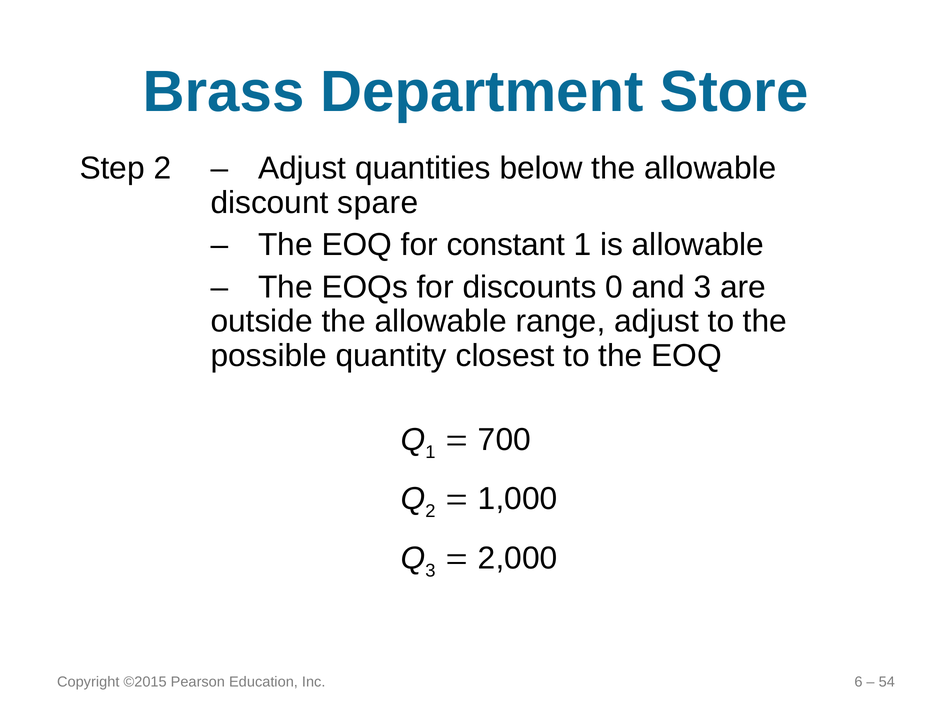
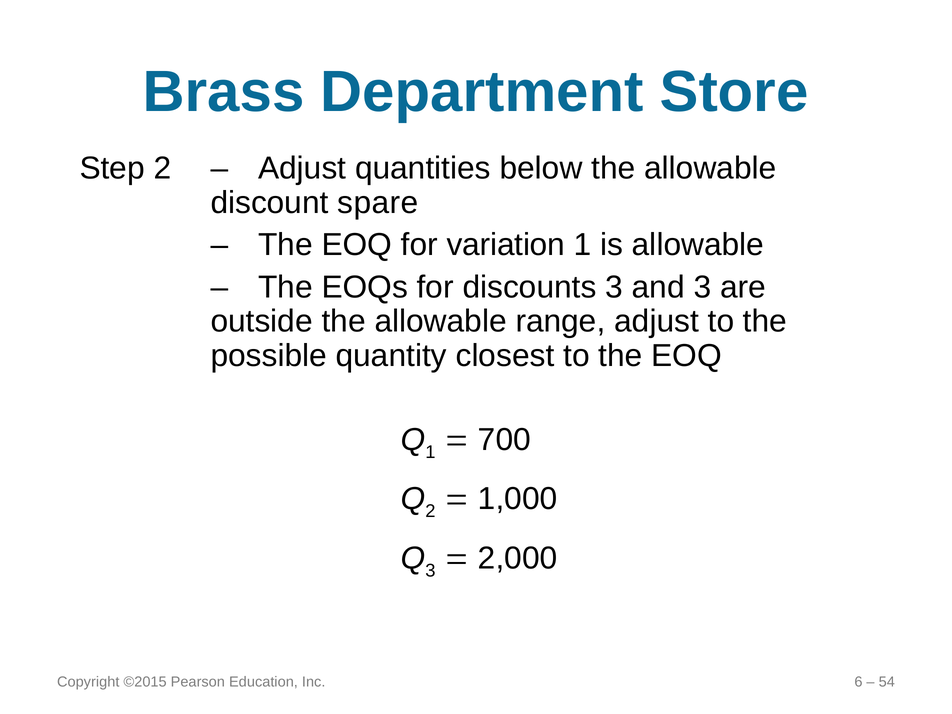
constant: constant -> variation (506, 245)
discounts 0: 0 -> 3 (614, 287)
